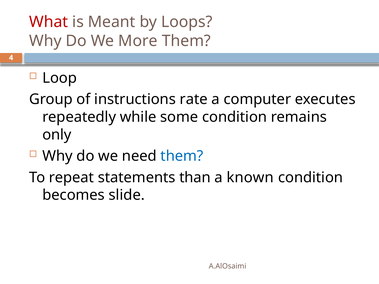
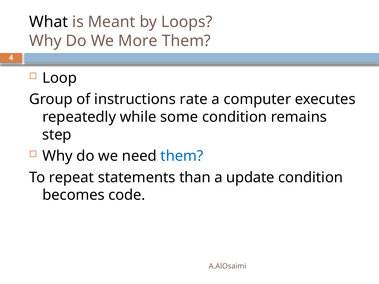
What colour: red -> black (49, 22)
only: only -> step (57, 135)
known: known -> update (250, 178)
slide: slide -> code (127, 195)
